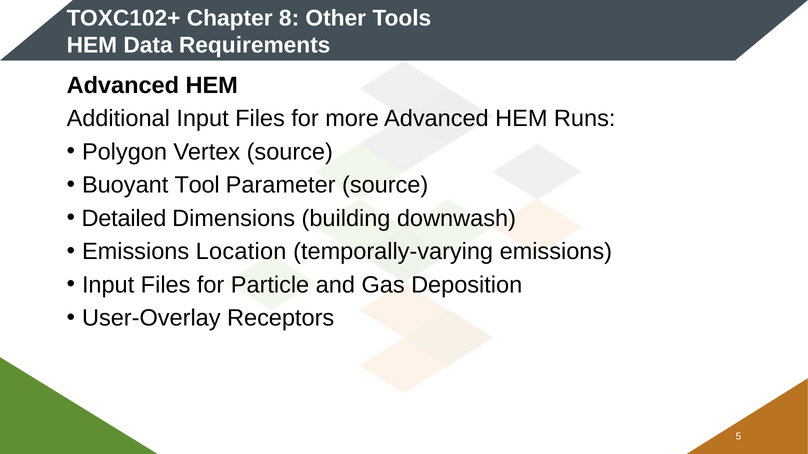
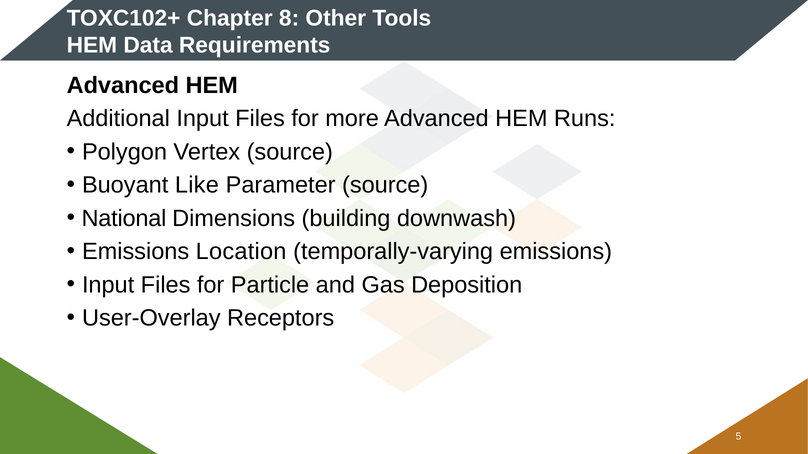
Tool: Tool -> Like (197, 185)
Detailed: Detailed -> National (124, 219)
